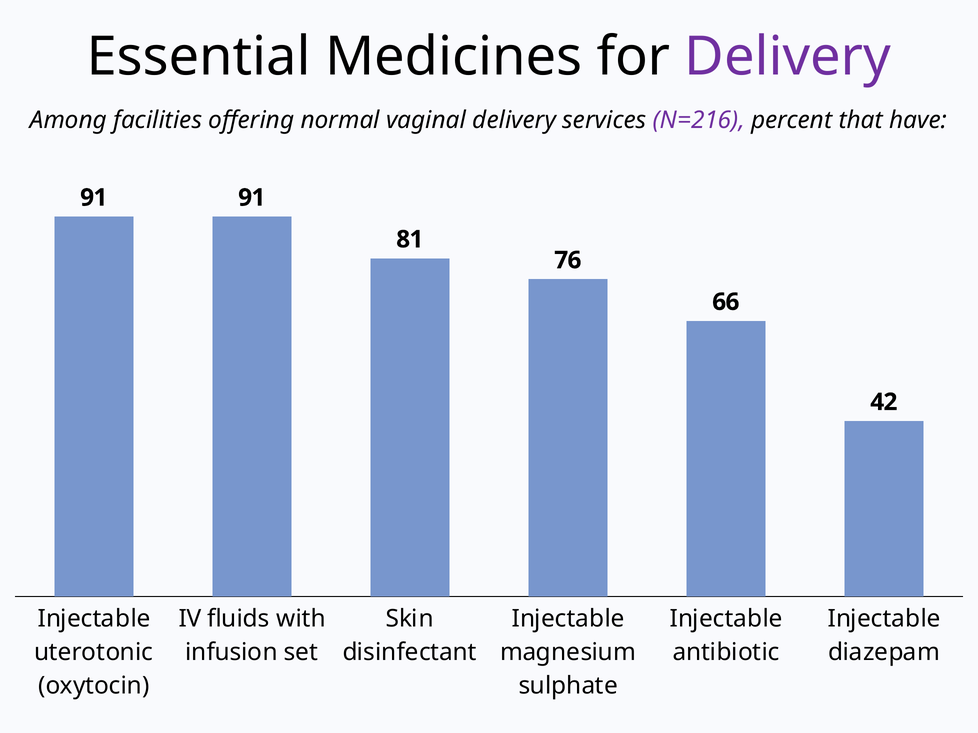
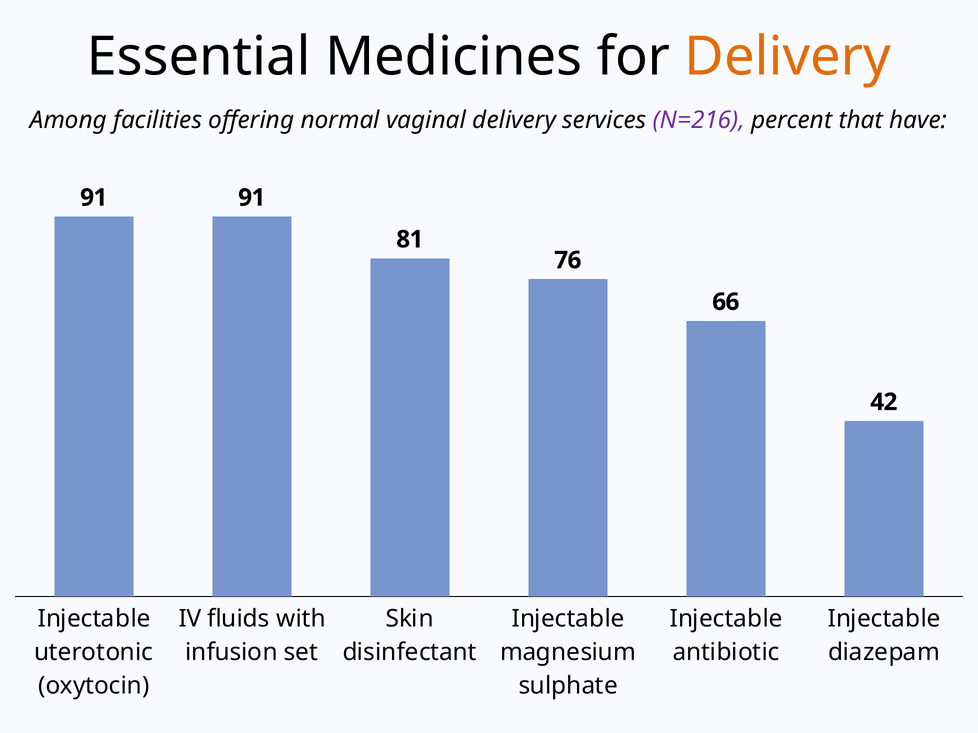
Delivery colour: purple -> orange (788, 57)
